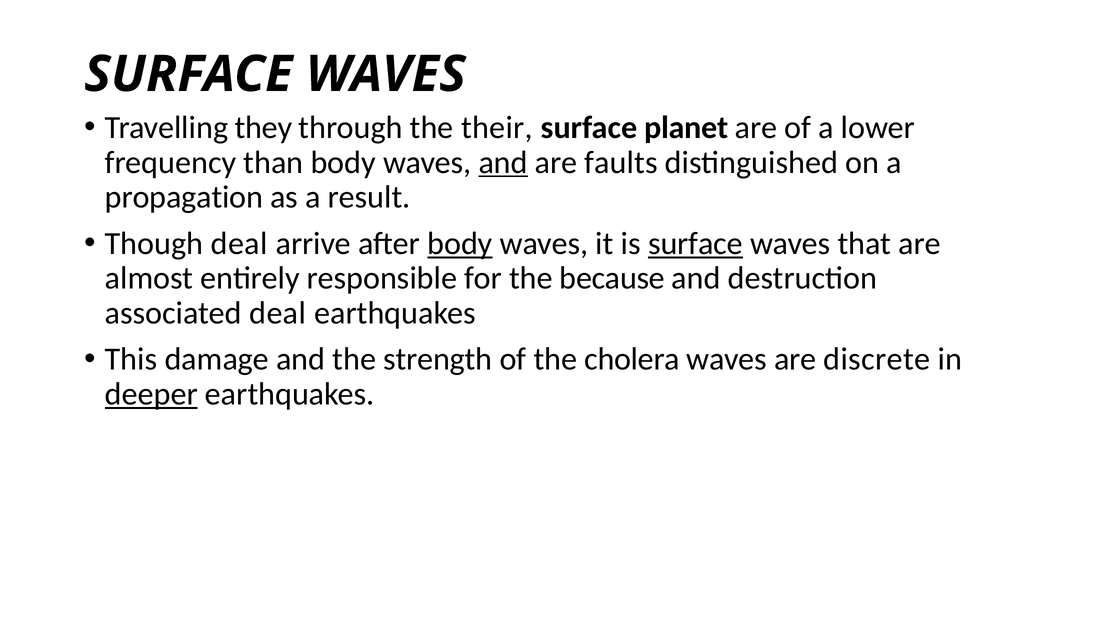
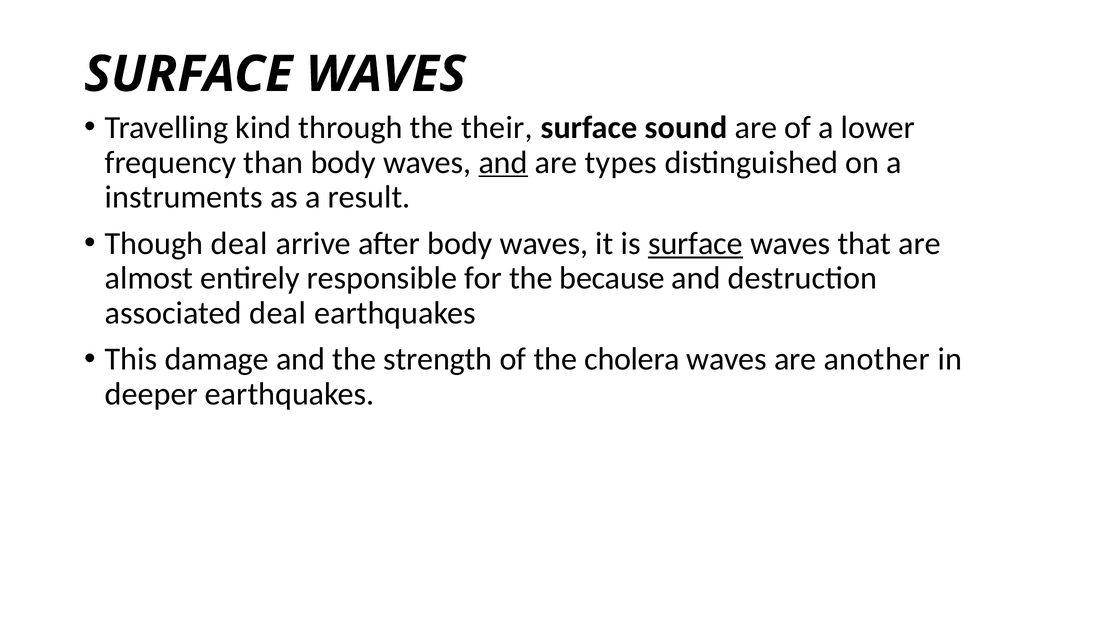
they: they -> kind (263, 128)
planet: planet -> sound (686, 128)
faults: faults -> types (621, 162)
propagation: propagation -> instruments (184, 197)
body underline: present -> none (460, 243)
discrete: discrete -> another (877, 359)
deeper underline: present -> none (151, 394)
